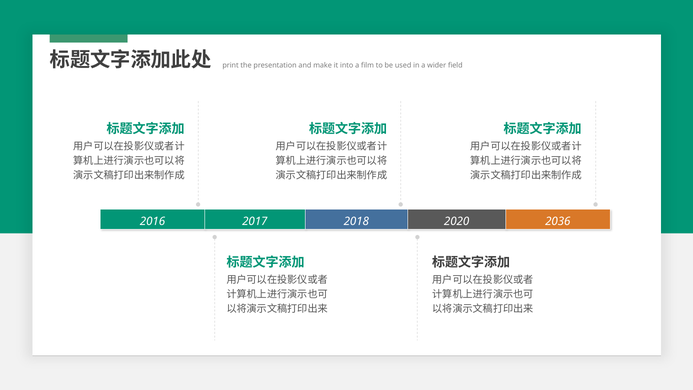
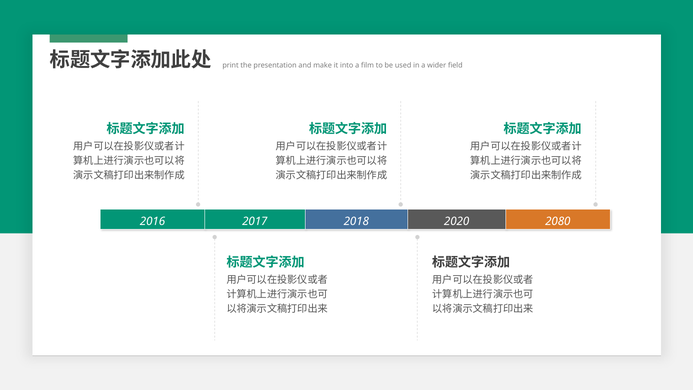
2036: 2036 -> 2080 (558, 221)
